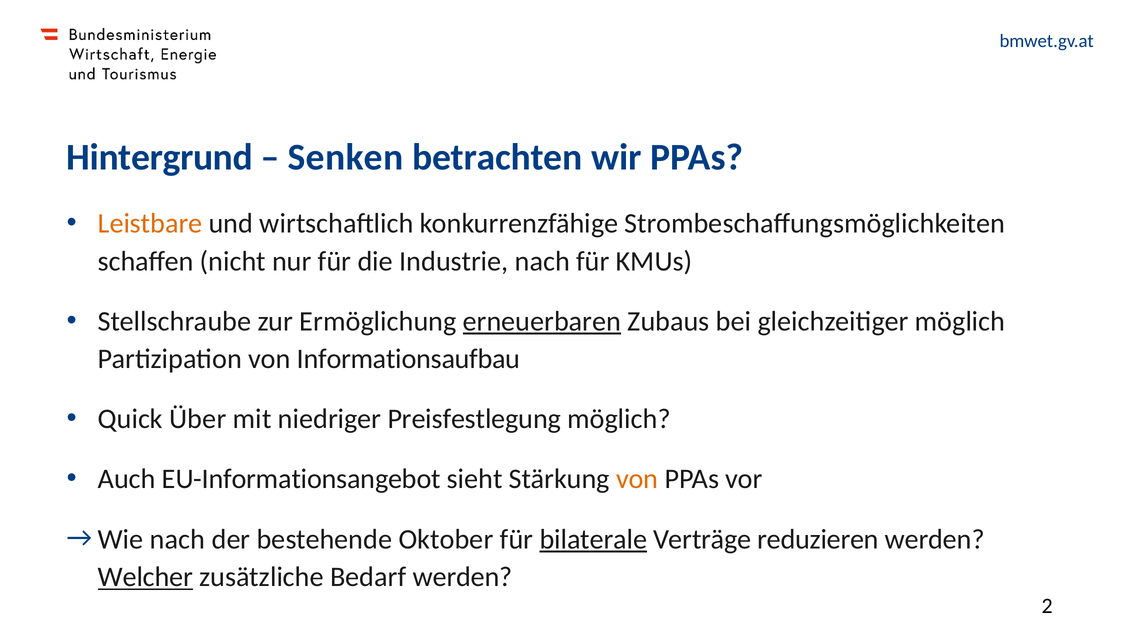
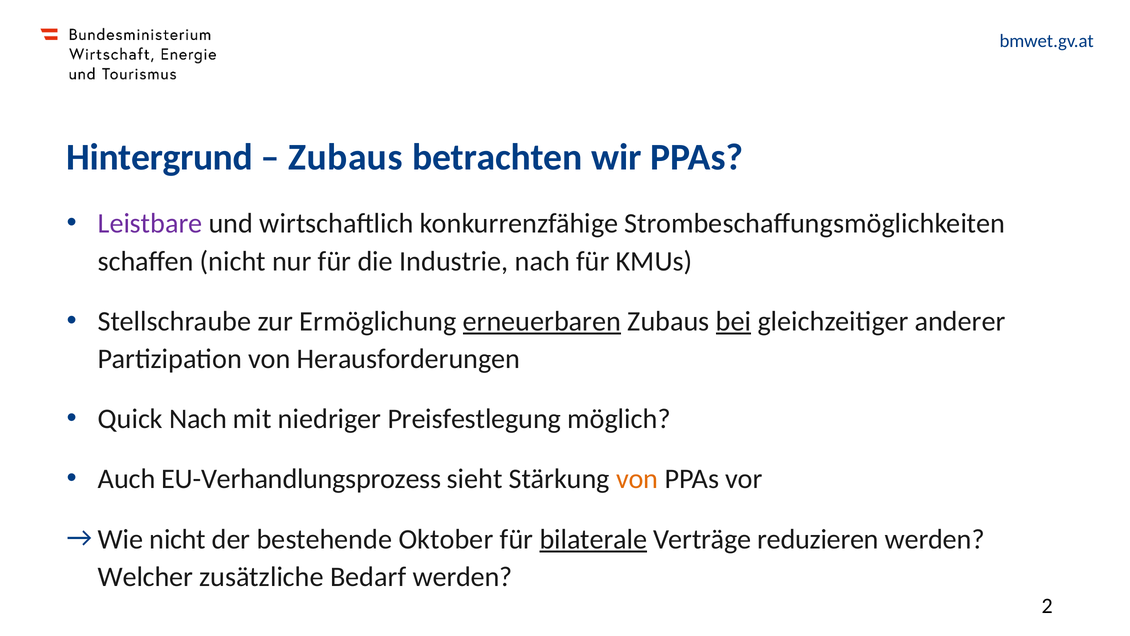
Senken: Senken -> Zubaus (345, 157)
Leistbare colour: orange -> purple (150, 223)
bei underline: none -> present (734, 321)
gleichzeitiger möglich: möglich -> anderer (960, 321)
Informationsaufbau: Informationsaufbau -> Herausforderungen (408, 359)
Quick Über: Über -> Nach (198, 419)
EU-Informationsangebot: EU-Informationsangebot -> EU-Verhandlungsprozess (301, 479)
nach: nach -> nicht (178, 539)
Welcher underline: present -> none (145, 577)
